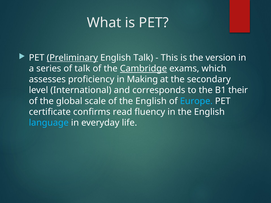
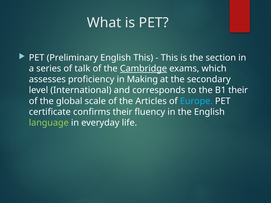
Preliminary underline: present -> none (72, 58)
English Talk: Talk -> This (143, 58)
version: version -> section (221, 58)
of the English: English -> Articles (151, 101)
confirms read: read -> their (123, 112)
language colour: light blue -> light green (49, 123)
